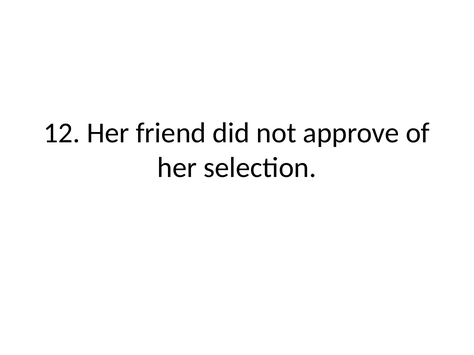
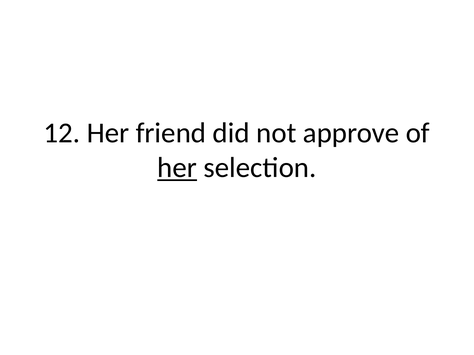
her underline: none -> present (177, 168)
